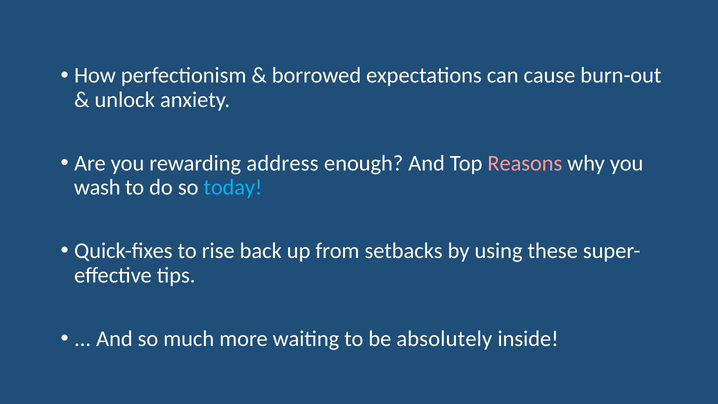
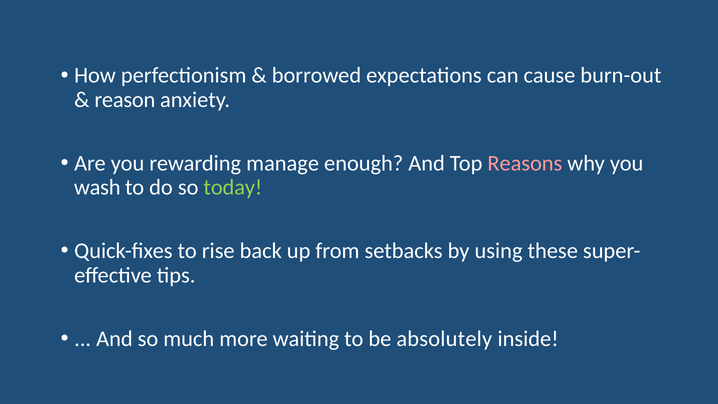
unlock: unlock -> reason (125, 100)
address: address -> manage (283, 163)
today colour: light blue -> light green (233, 187)
